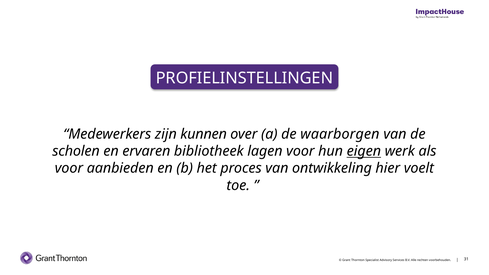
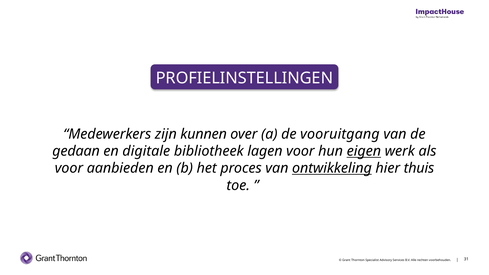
waarborgen: waarborgen -> vooruitgang (340, 134)
scholen: scholen -> gedaan (76, 151)
ervaren: ervaren -> digitale (146, 151)
ontwikkeling underline: none -> present (332, 168)
voelt: voelt -> thuis (419, 168)
